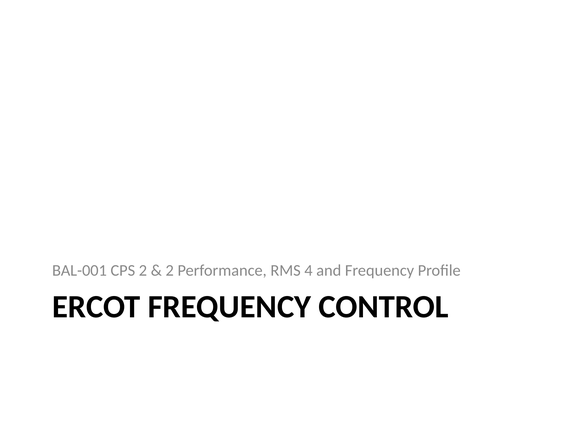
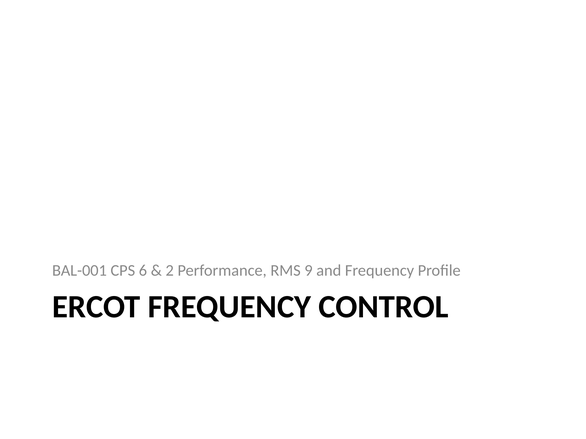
CPS 2: 2 -> 6 (143, 271)
4: 4 -> 9 (309, 271)
